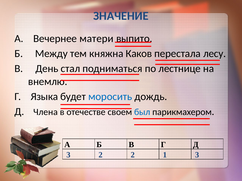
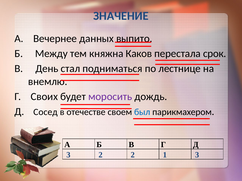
матери: матери -> данных (97, 39)
лесу: лесу -> срок (215, 54)
Языка: Языка -> Своих (44, 97)
моросить colour: blue -> purple (110, 97)
Члена: Члена -> Сосед (45, 112)
